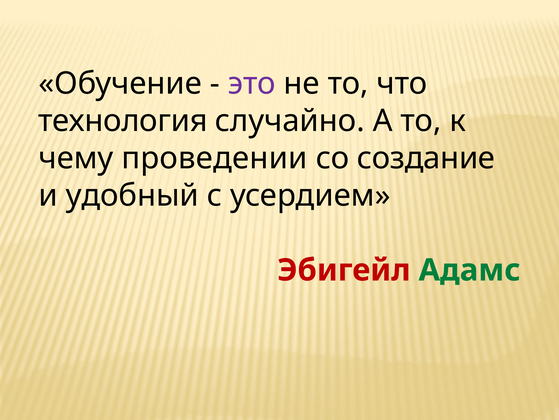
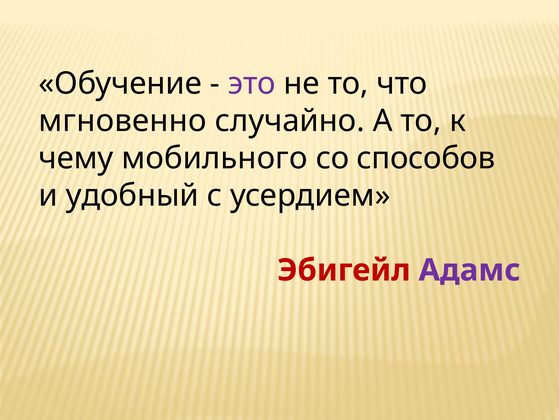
технология: технология -> мгновенно (123, 121)
проведении: проведении -> мобильного (214, 158)
создание: создание -> способов (426, 158)
Адамс colour: green -> purple (470, 270)
